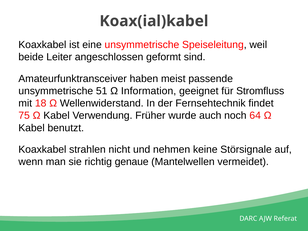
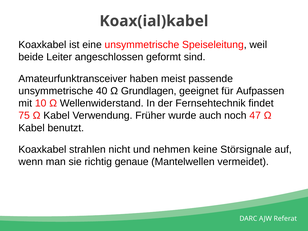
51: 51 -> 40 (102, 91)
Information: Information -> Grundlagen (149, 91)
Stromfluss: Stromfluss -> Aufpassen (260, 91)
18: 18 -> 10 (41, 103)
64: 64 -> 47 (255, 116)
